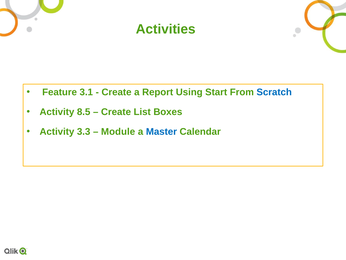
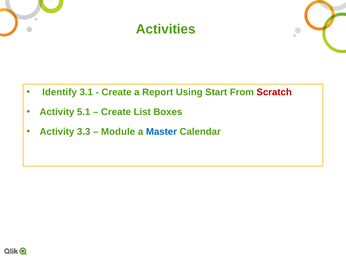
Feature: Feature -> Identify (60, 92)
Scratch colour: blue -> red (274, 92)
8.5: 8.5 -> 5.1 (84, 112)
